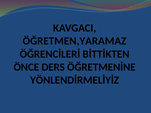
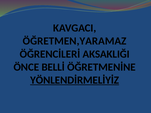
BİTTİKTEN: BİTTİKTEN -> AKSAKLIĞI (106, 54)
DERS: DERS -> BELLİ (53, 67)
YÖNLENDİRMELİYİZ underline: none -> present (75, 80)
